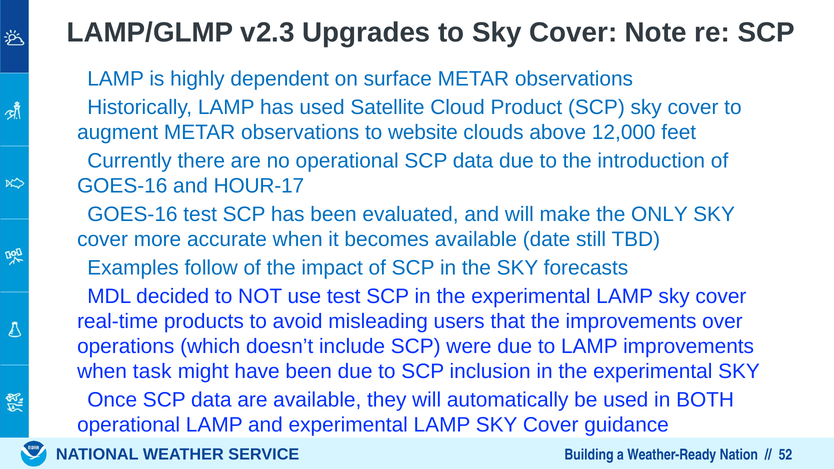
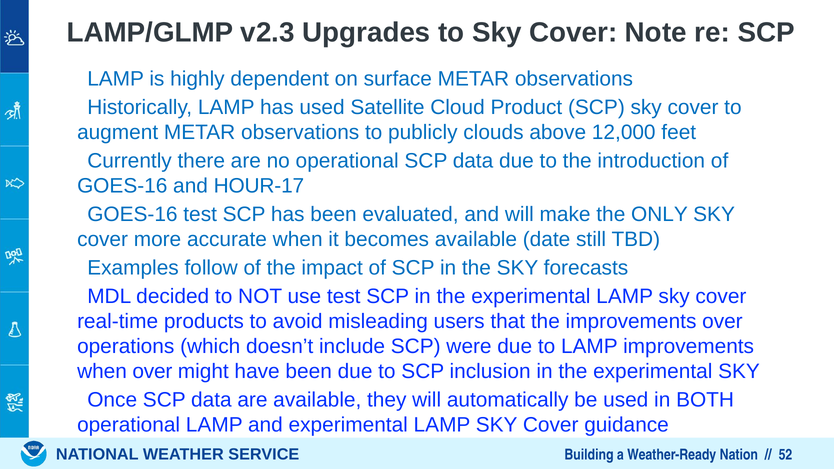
website: website -> publicly (423, 132)
when task: task -> over (152, 371)
